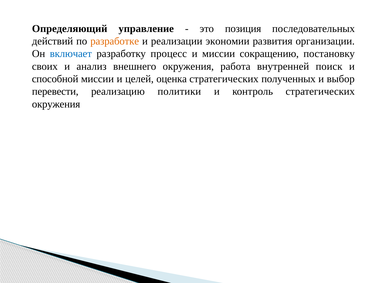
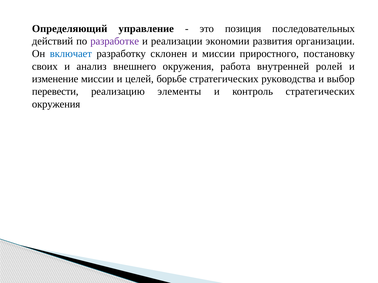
разработке colour: orange -> purple (115, 41)
процесс: процесс -> склонен (169, 54)
сокращению: сокращению -> приростного (269, 54)
поиск: поиск -> ролей (329, 66)
способной: способной -> изменение (55, 79)
оценка: оценка -> борьбе (172, 79)
полученных: полученных -> руководства (288, 79)
политики: политики -> элементы (179, 92)
